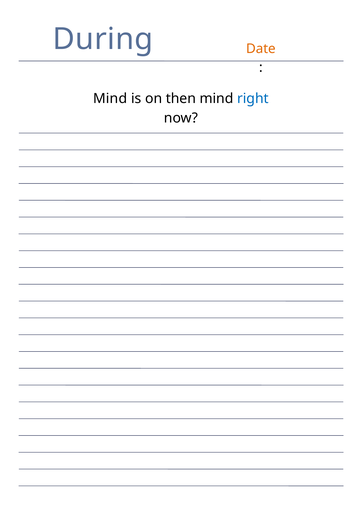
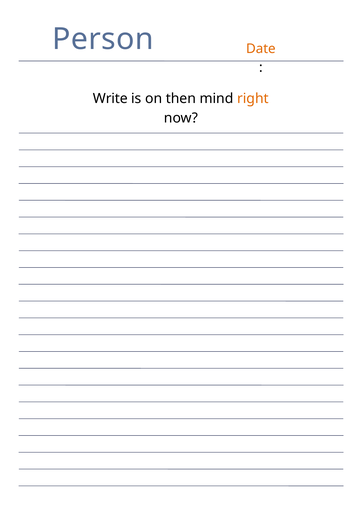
During: During -> Person (103, 39)
Mind: Mind -> Write (110, 98)
right colour: blue -> orange (253, 98)
